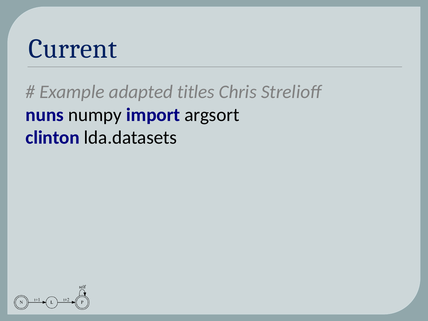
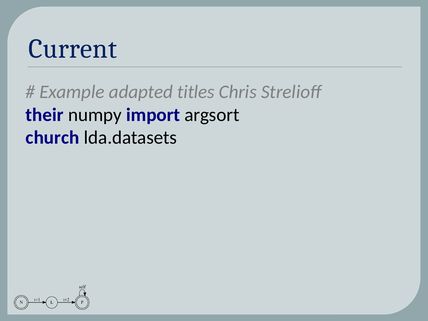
nuns: nuns -> their (45, 115)
clinton: clinton -> church (53, 138)
